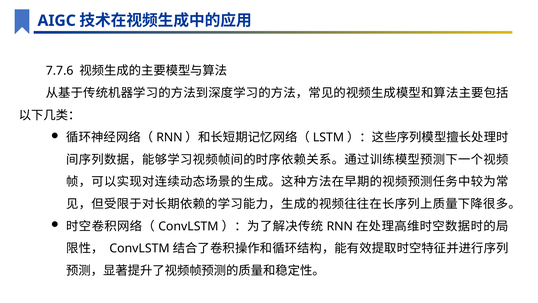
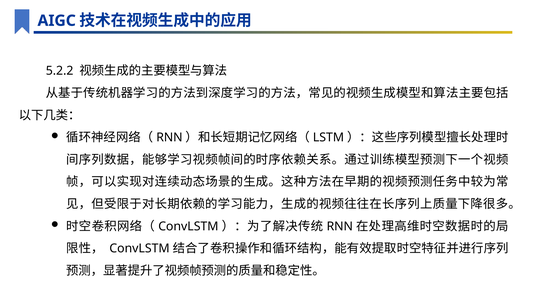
7.7.6: 7.7.6 -> 5.2.2 (60, 71)
